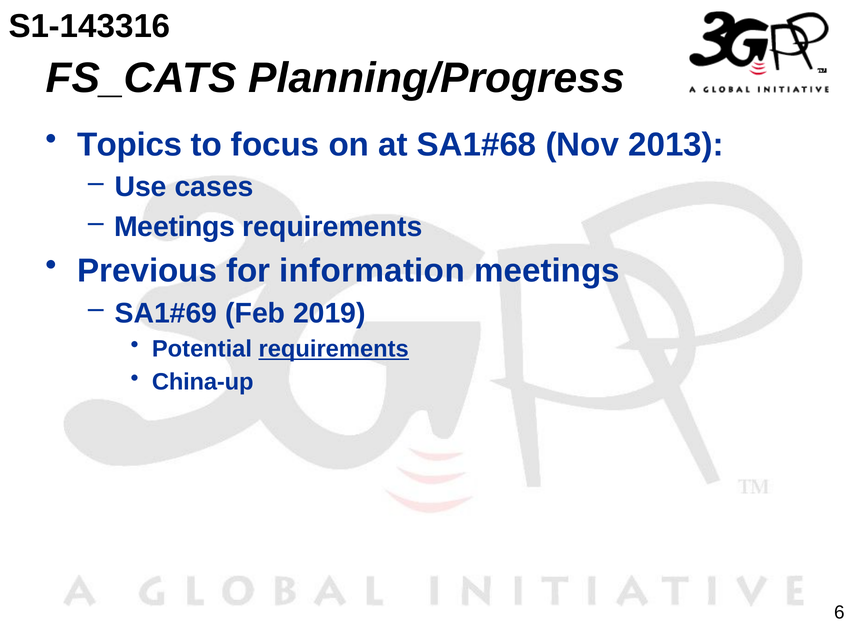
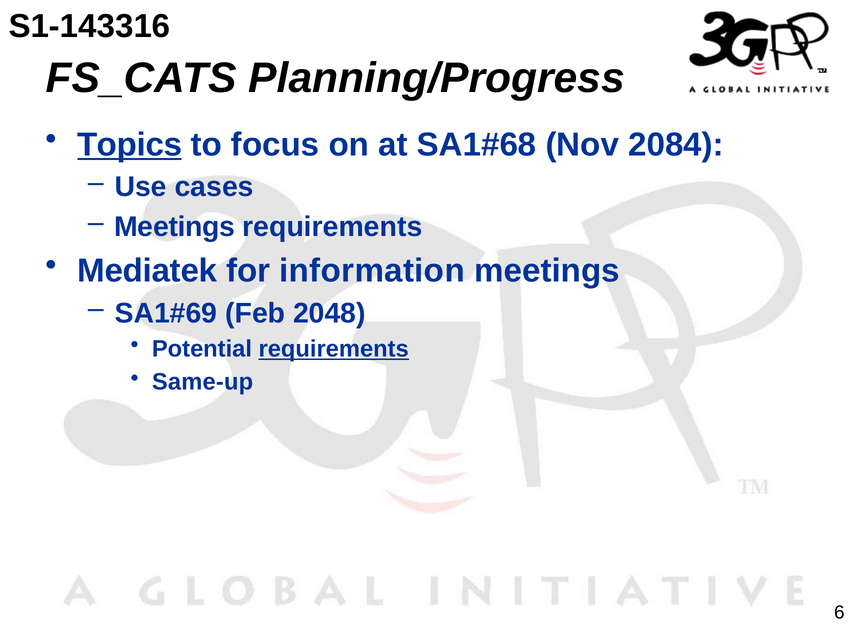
Topics underline: none -> present (130, 145)
2013: 2013 -> 2084 (676, 145)
Previous: Previous -> Mediatek (147, 271)
2019: 2019 -> 2048 (329, 313)
China-up: China-up -> Same-up (203, 382)
